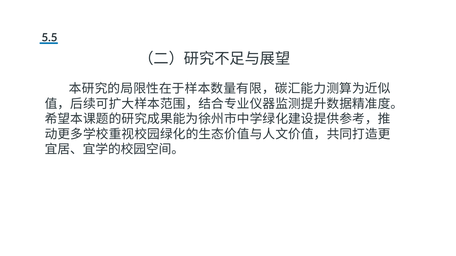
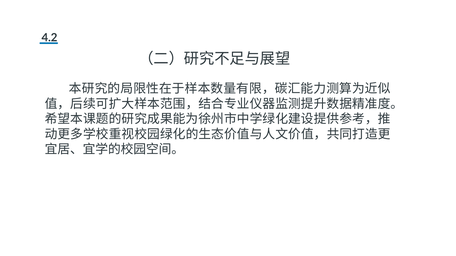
5.5: 5.5 -> 4.2 (49, 38)
